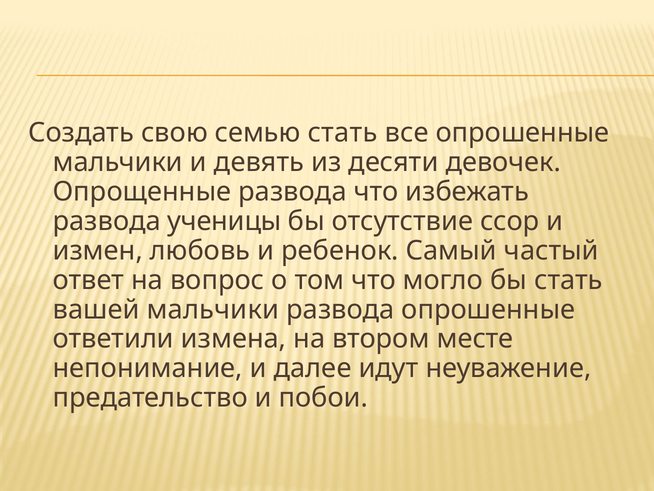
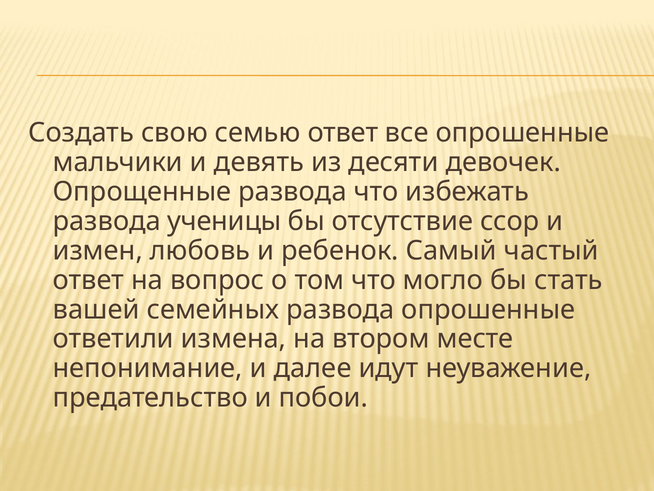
семью стать: стать -> ответ (343, 133)
вашей мальчики: мальчики -> семейных (213, 309)
